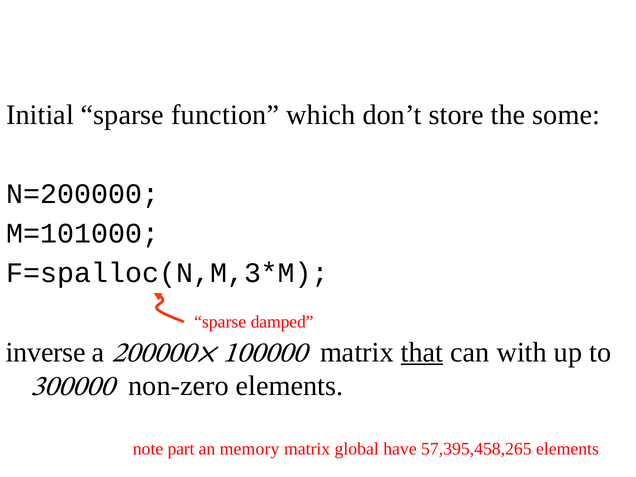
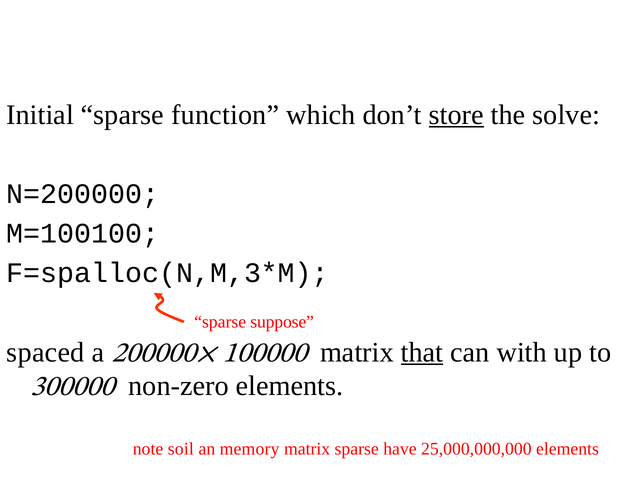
store underline: none -> present (456, 115)
some: some -> solve (566, 115)
M=101000: M=101000 -> M=100100 (83, 233)
damped: damped -> suppose (282, 322)
inverse: inverse -> spaced (45, 352)
part: part -> soil (181, 449)
matrix global: global -> sparse (357, 449)
57,395,458,265: 57,395,458,265 -> 25,000,000,000 (476, 449)
